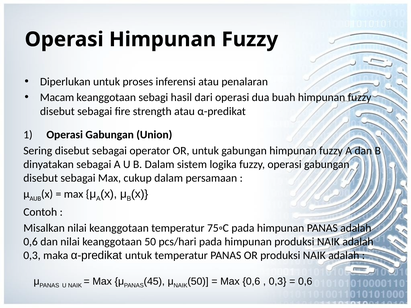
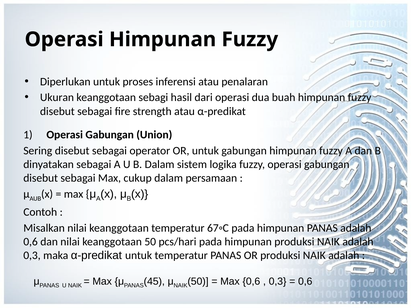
Macam: Macam -> Ukuran (57, 98)
75◦C: 75◦C -> 67◦C (218, 228)
